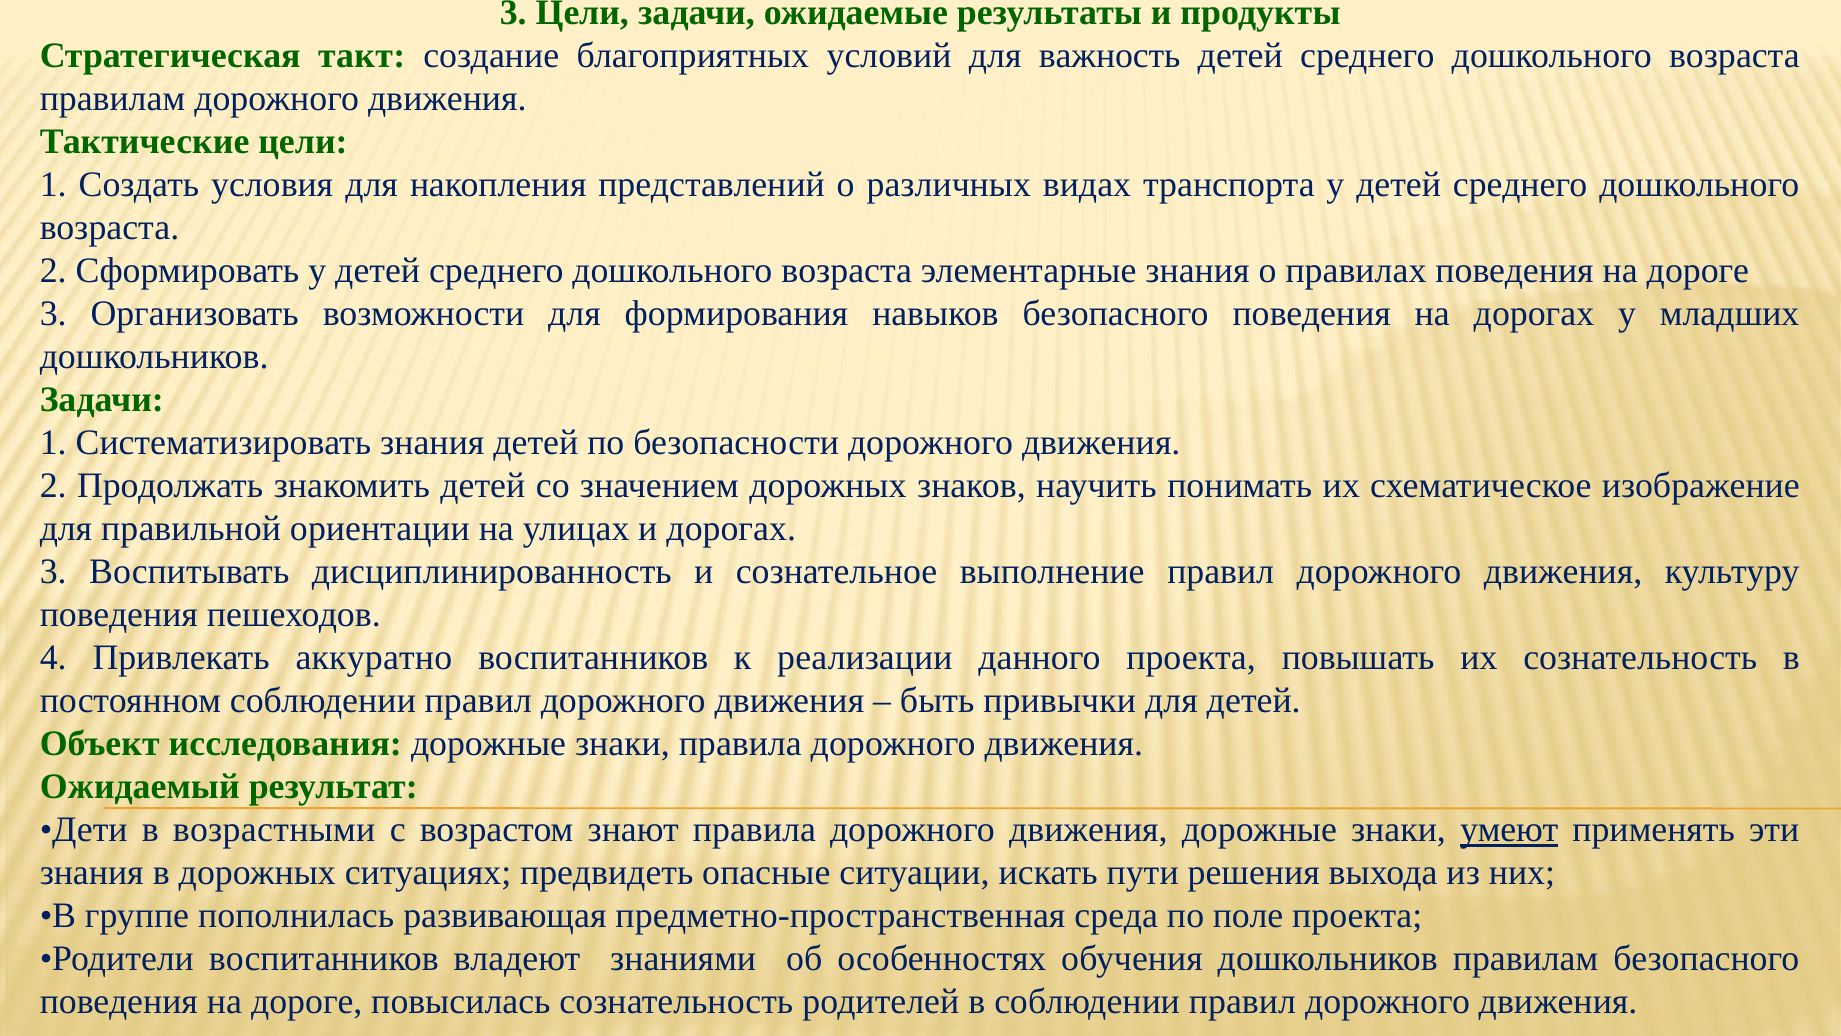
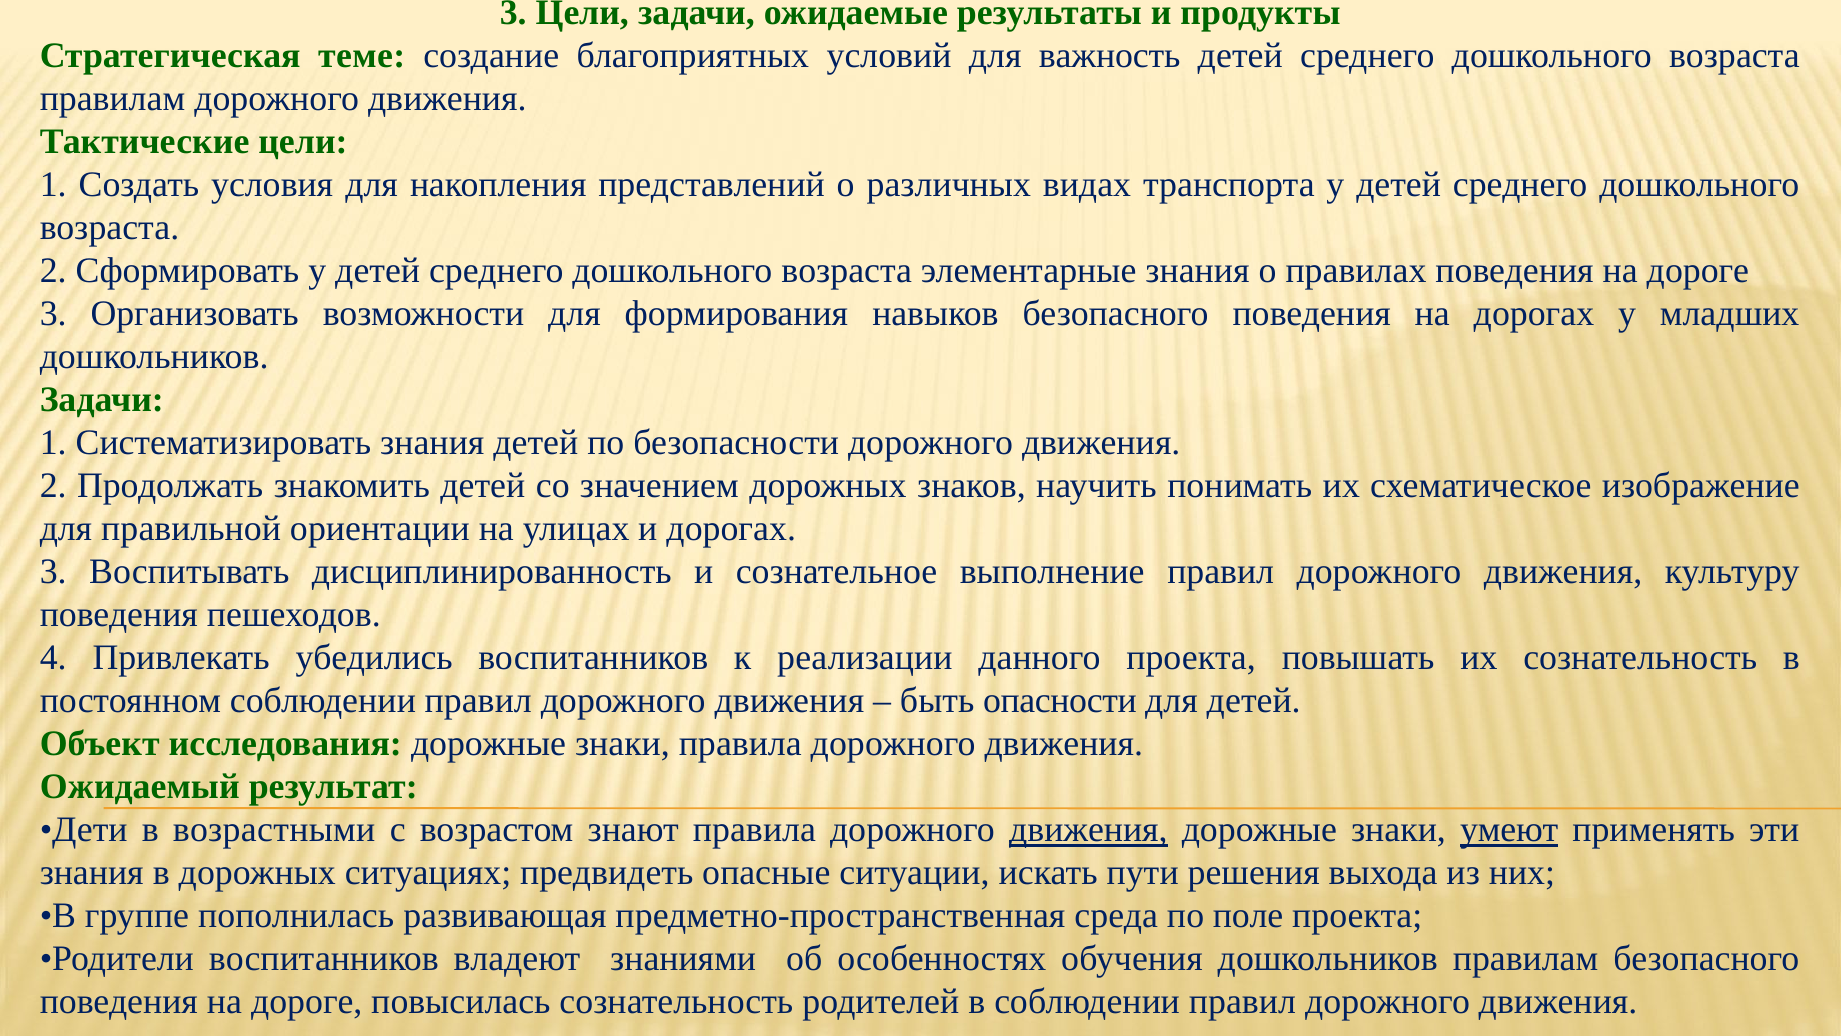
такт: такт -> теме (362, 56)
аккуратно: аккуратно -> убедились (374, 658)
привычки: привычки -> опасности (1060, 701)
движения underline: none -> present (1088, 830)
